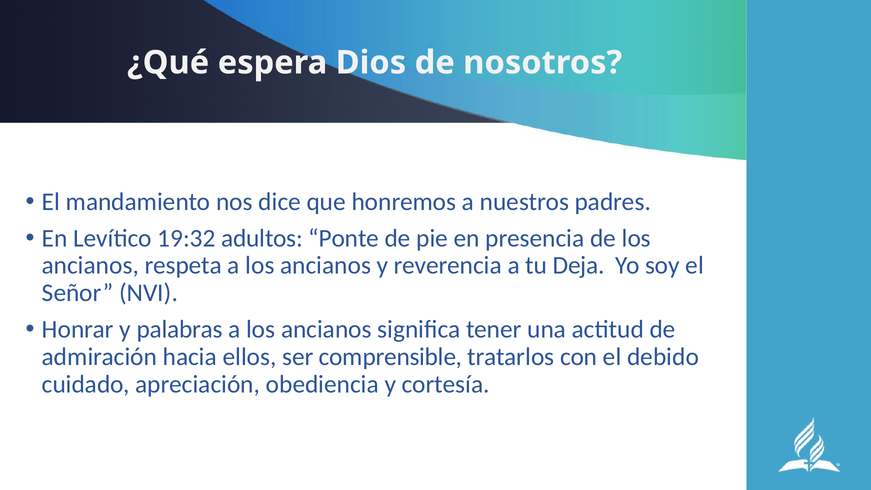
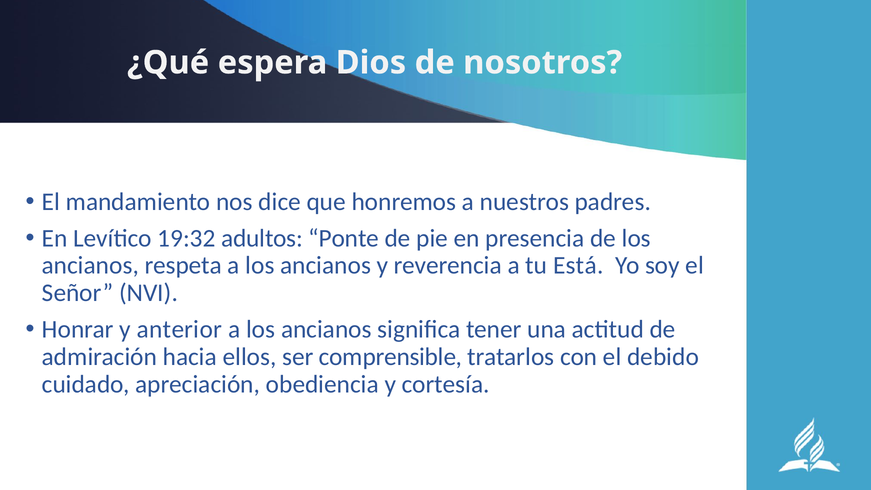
Deja: Deja -> Está (578, 266)
palabras: palabras -> anterior (179, 330)
